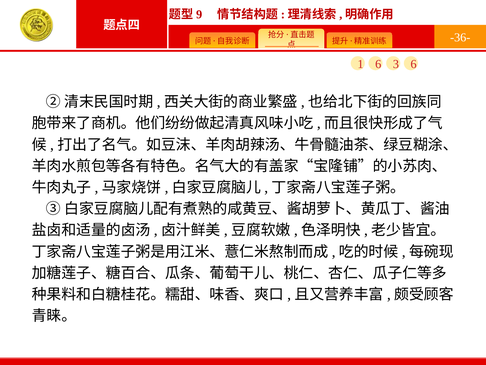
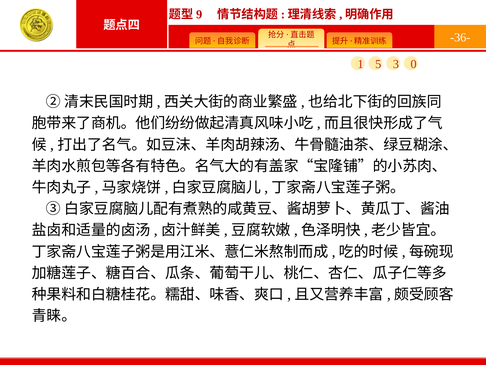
1 6: 6 -> 5 (378, 64)
3 6: 6 -> 0 (414, 64)
